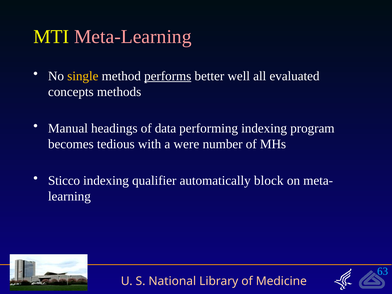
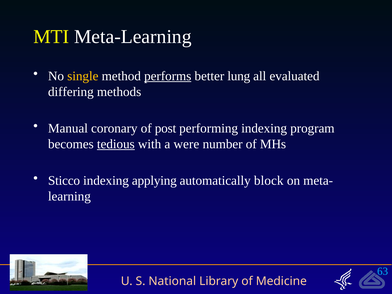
Meta-Learning colour: pink -> white (133, 37)
well: well -> lung (239, 76)
concepts: concepts -> differing (71, 92)
headings: headings -> coronary (114, 128)
data: data -> post (166, 128)
tedious underline: none -> present (116, 144)
qualifier: qualifier -> applying (154, 181)
